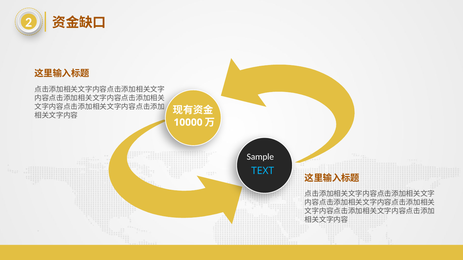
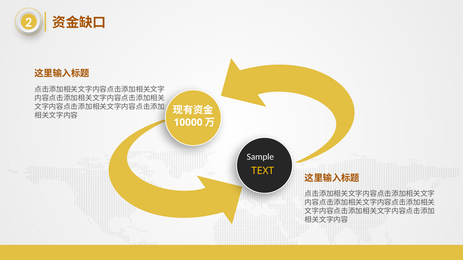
TEXT colour: light blue -> yellow (263, 171)
